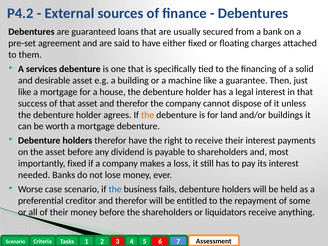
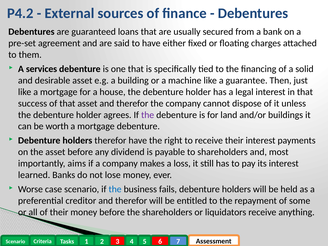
the colour: orange -> purple (148, 115)
importantly fixed: fixed -> aims (77, 164)
needed: needed -> learned (34, 175)
